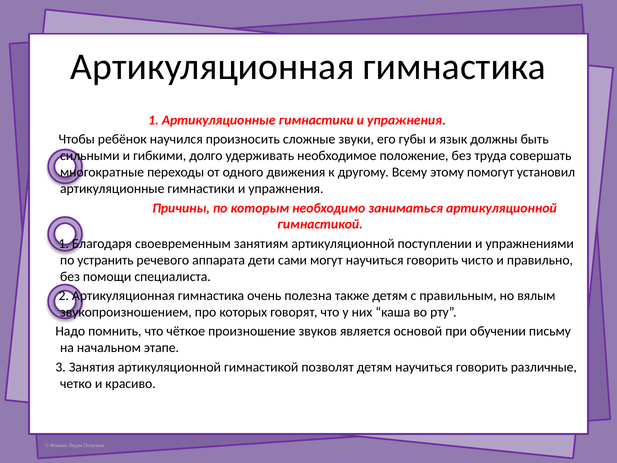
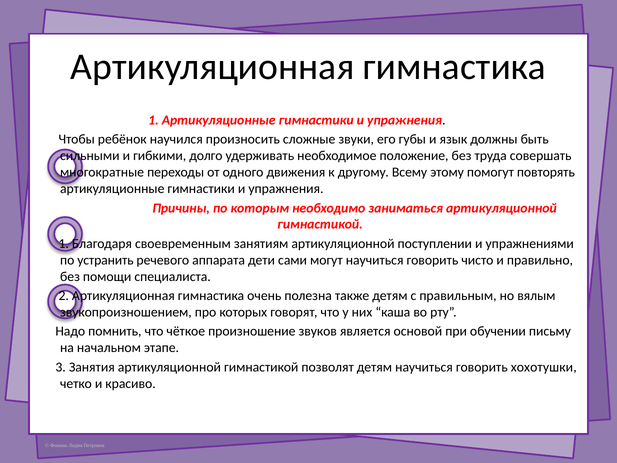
установил: установил -> повторять (546, 172)
различные: различные -> хохотушки (544, 367)
